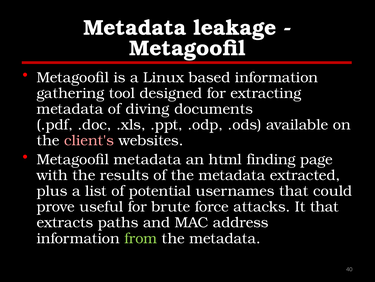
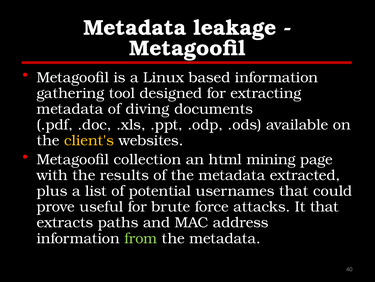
client's colour: pink -> yellow (89, 140)
Metagoofil metadata: metadata -> collection (147, 159)
finding: finding -> mining (271, 159)
